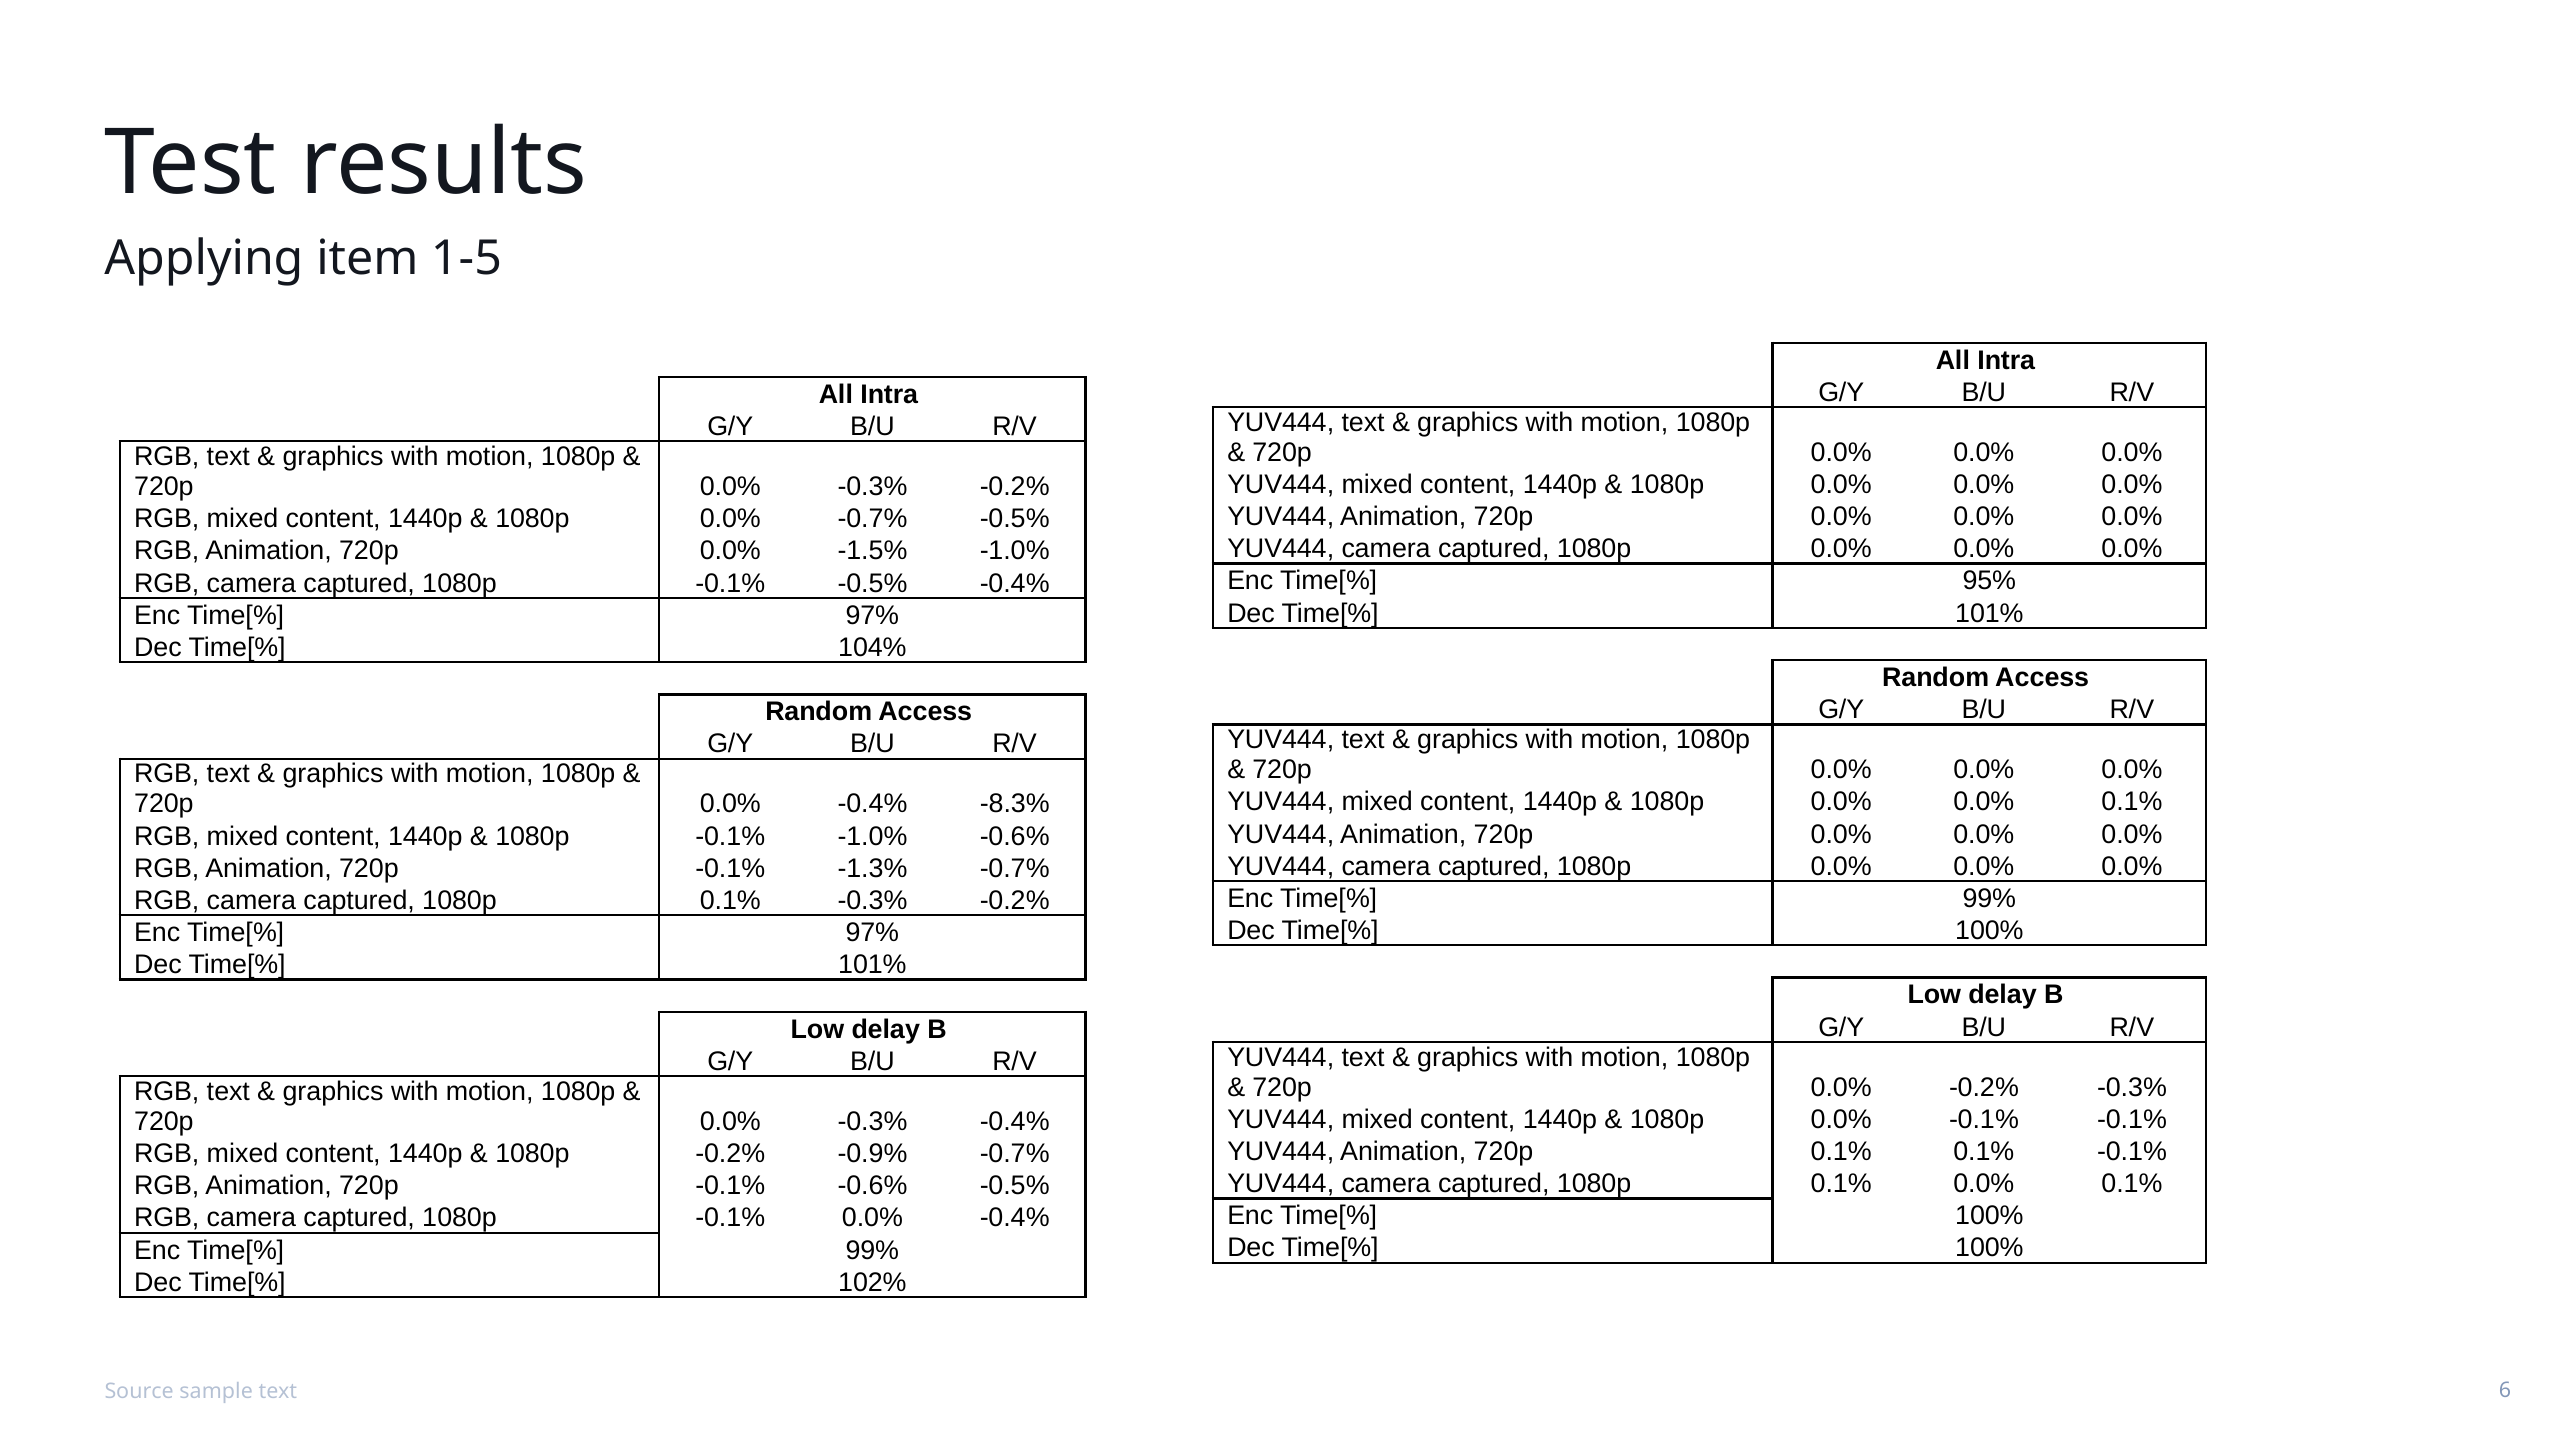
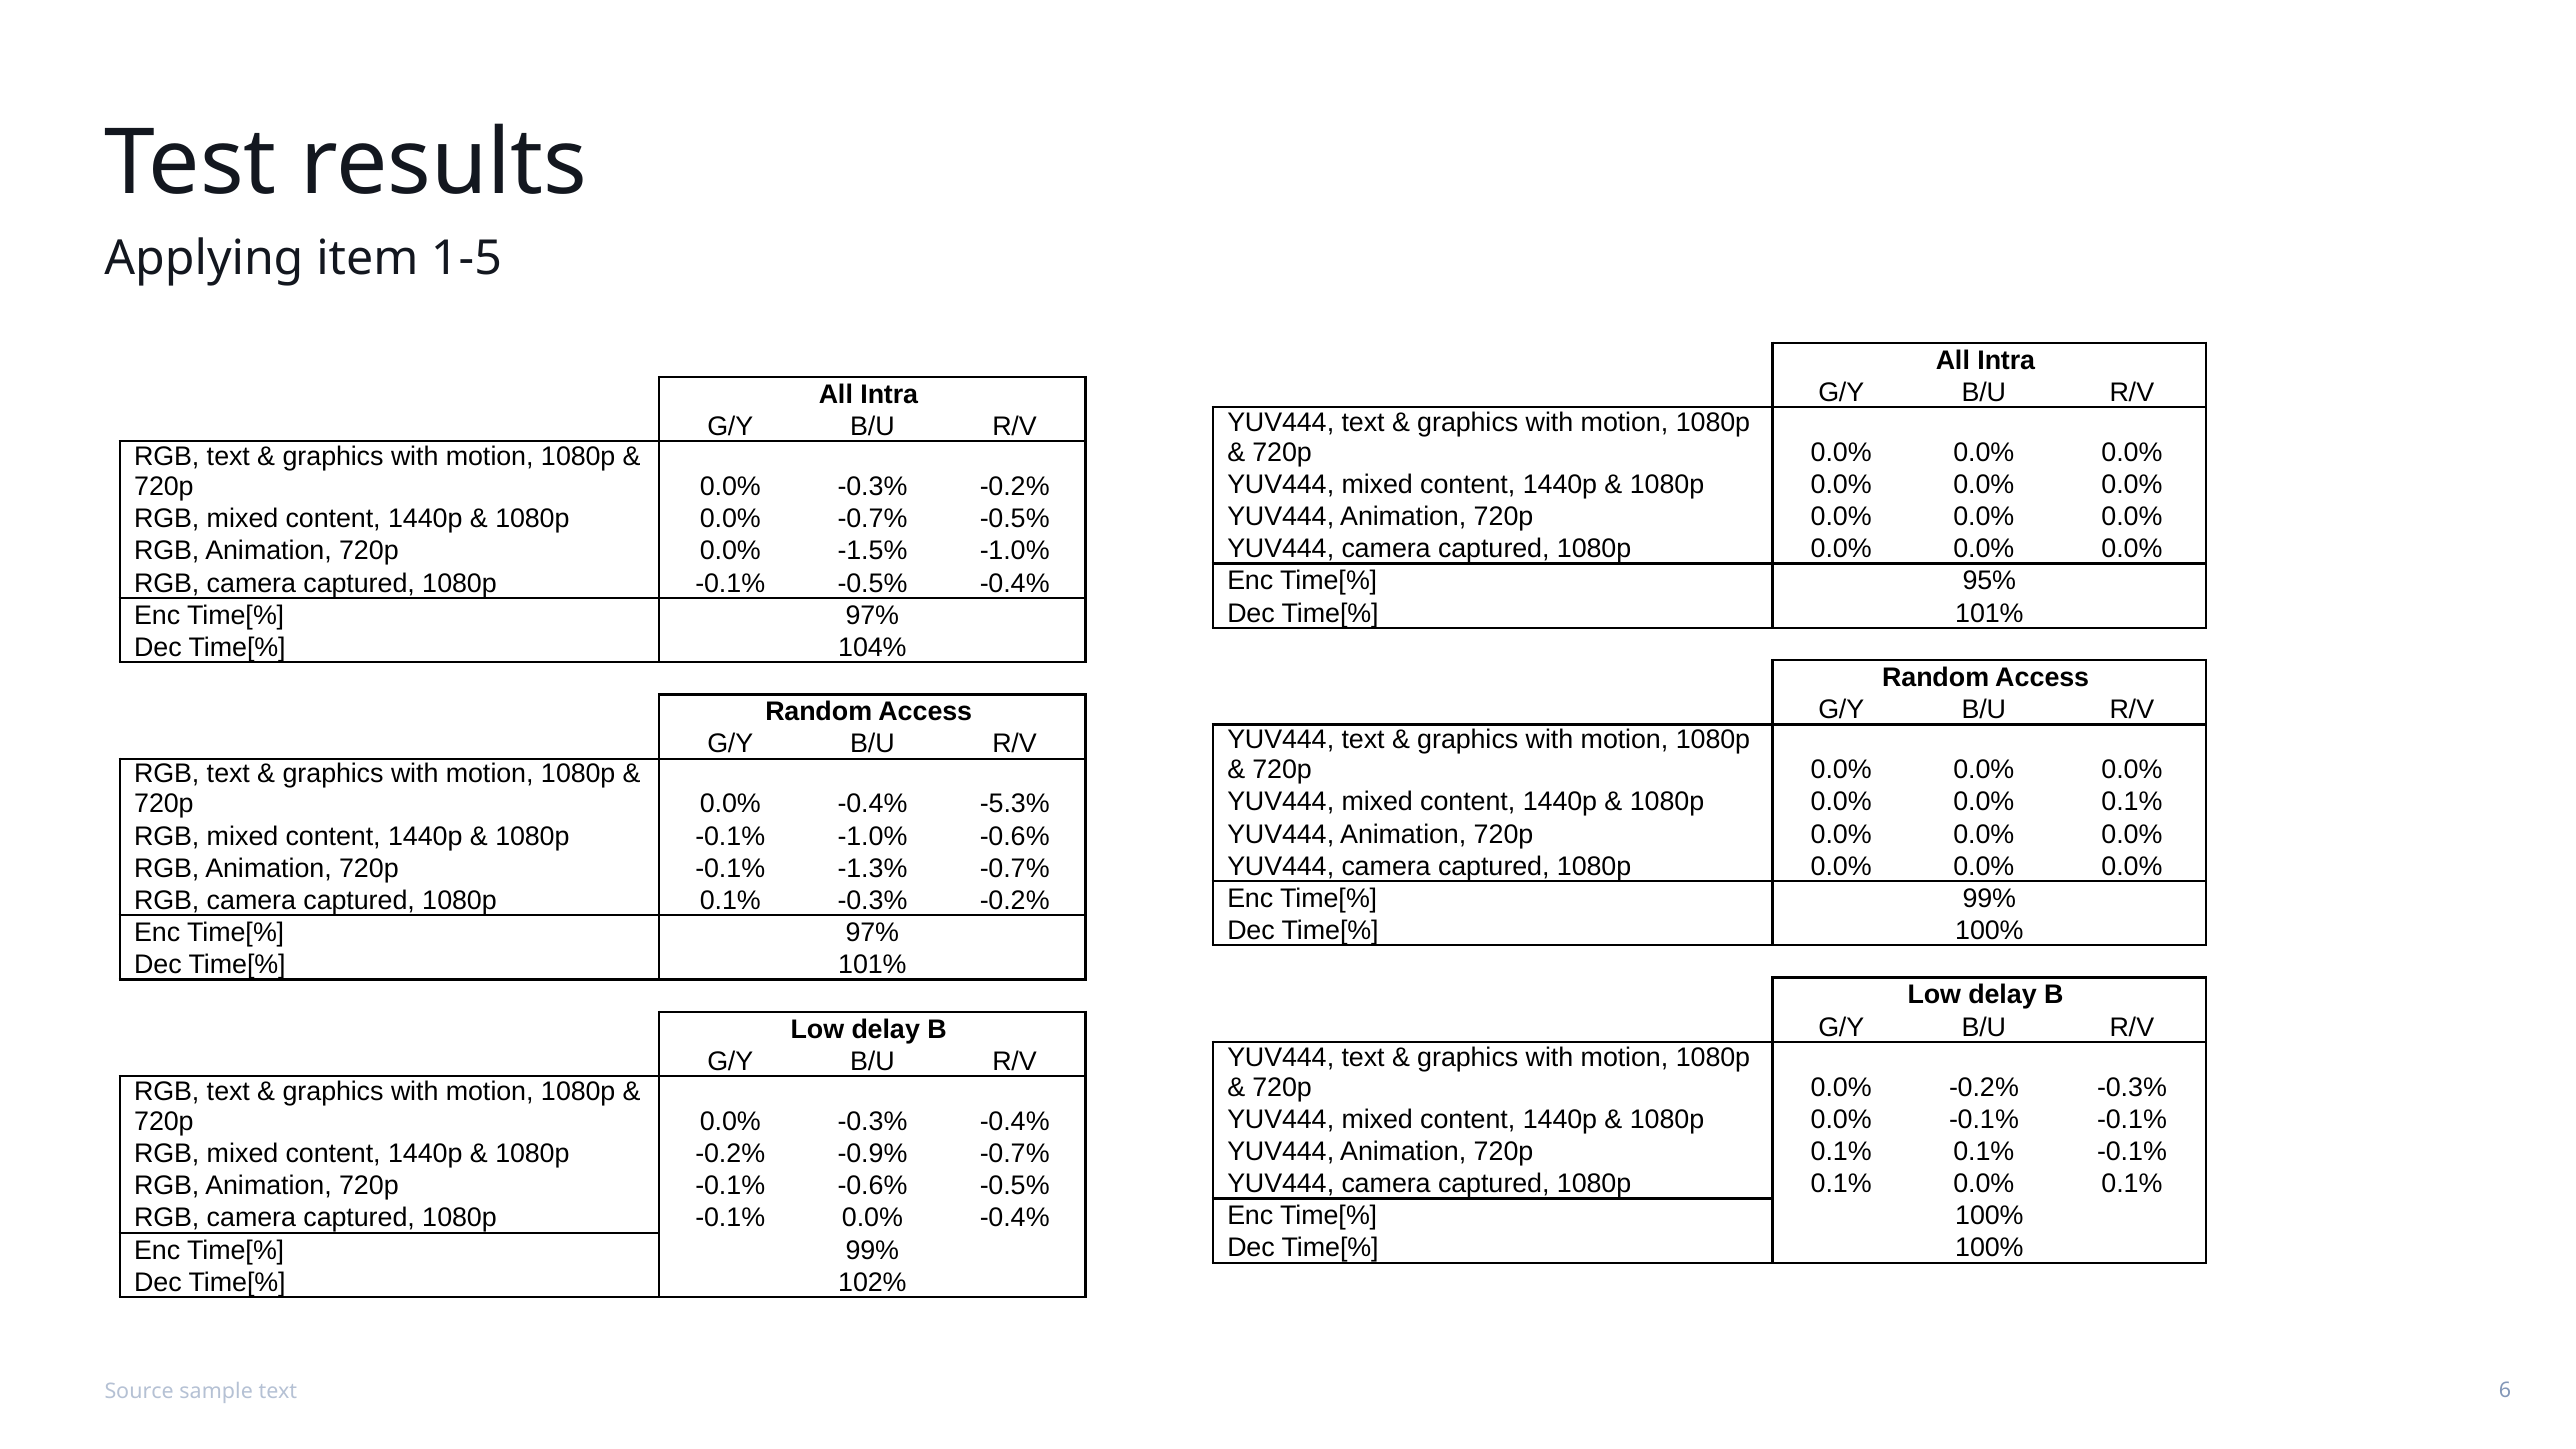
-8.3%: -8.3% -> -5.3% (1015, 804)
